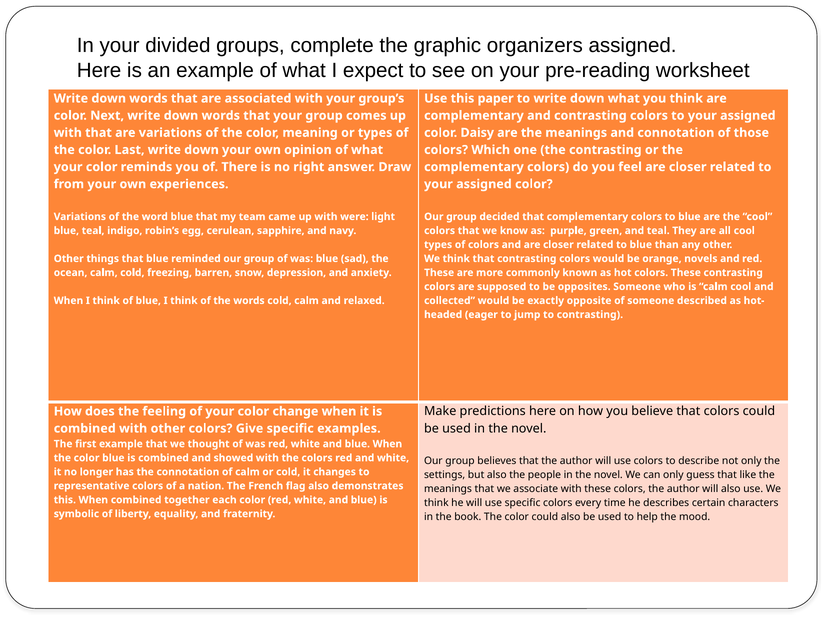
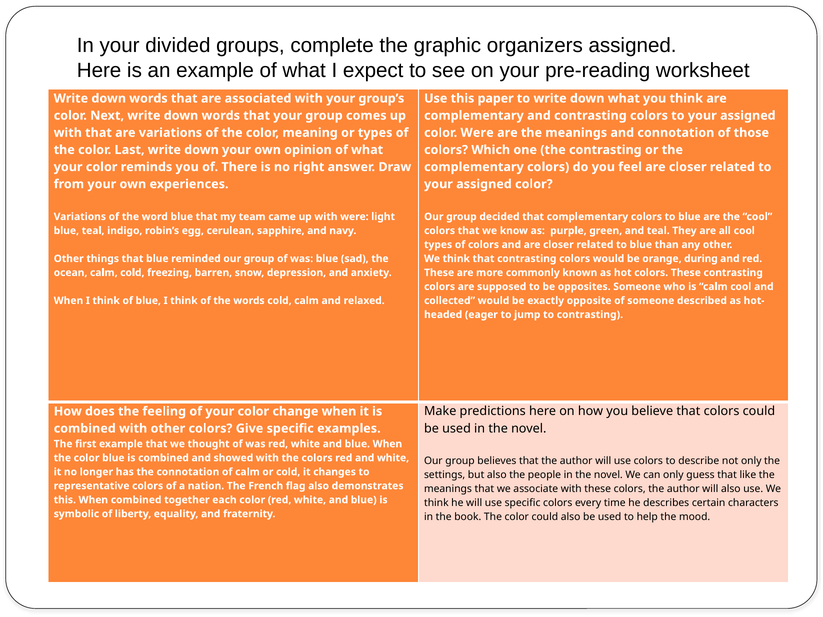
color Daisy: Daisy -> Were (477, 133)
novels: novels -> during (701, 259)
